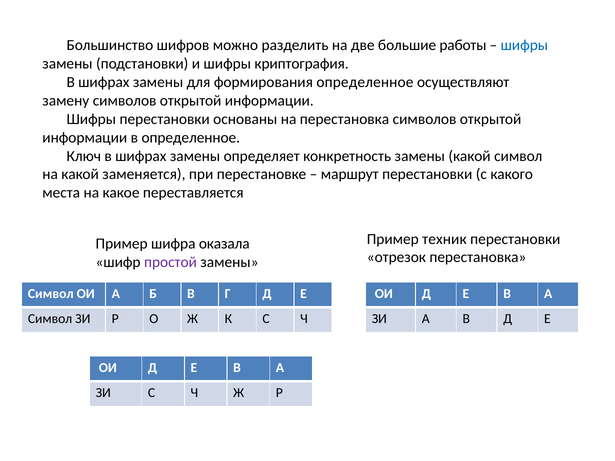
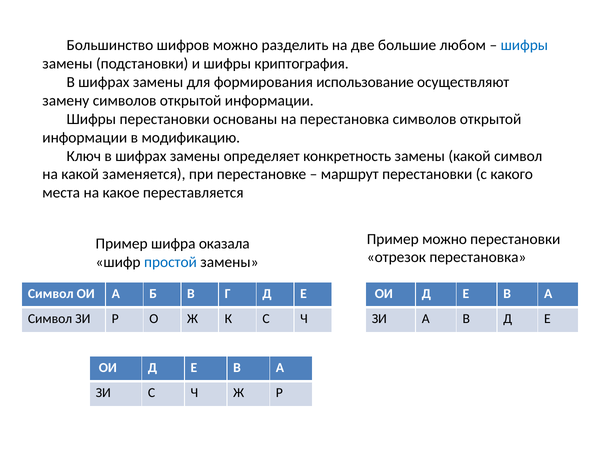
работы: работы -> любом (463, 45)
формирования определенное: определенное -> использование (365, 82)
в определенное: определенное -> модификацию (191, 138)
Пример техник: техник -> можно (445, 239)
простой colour: purple -> blue (170, 262)
